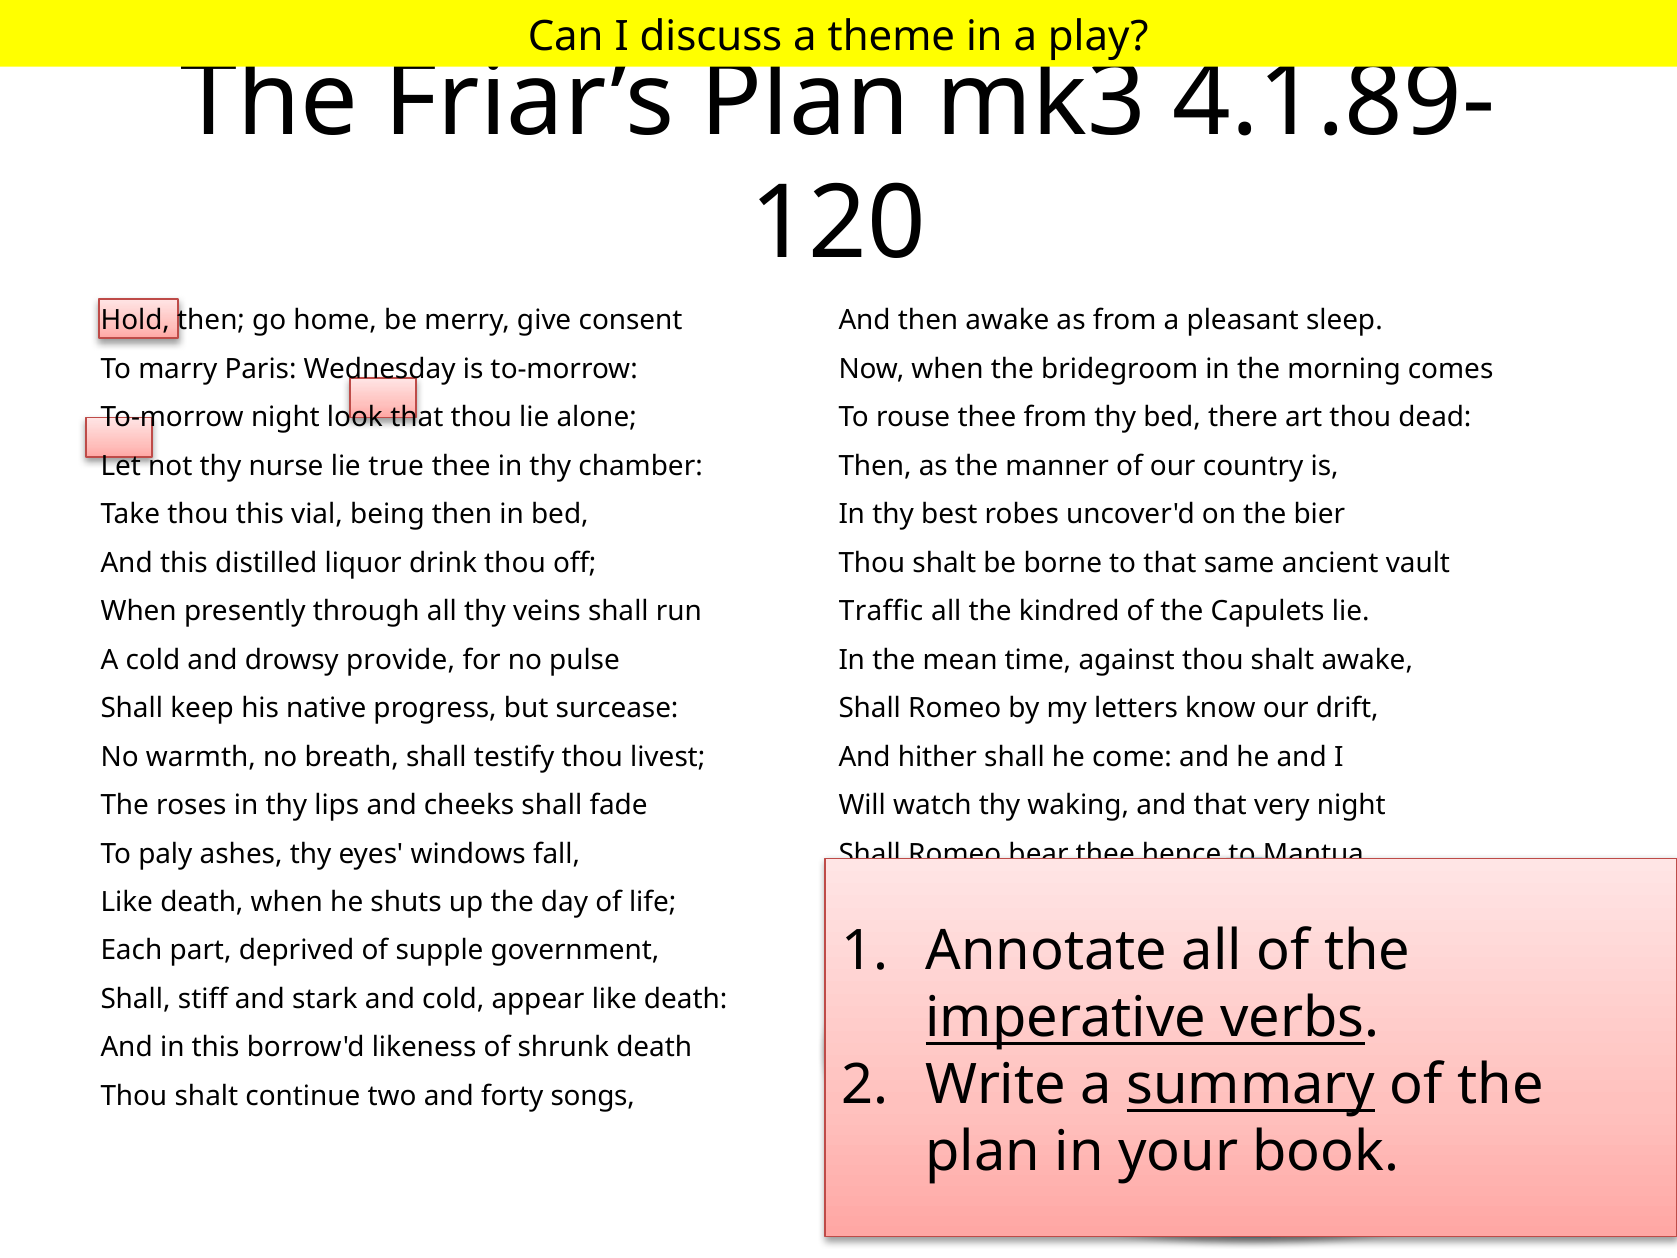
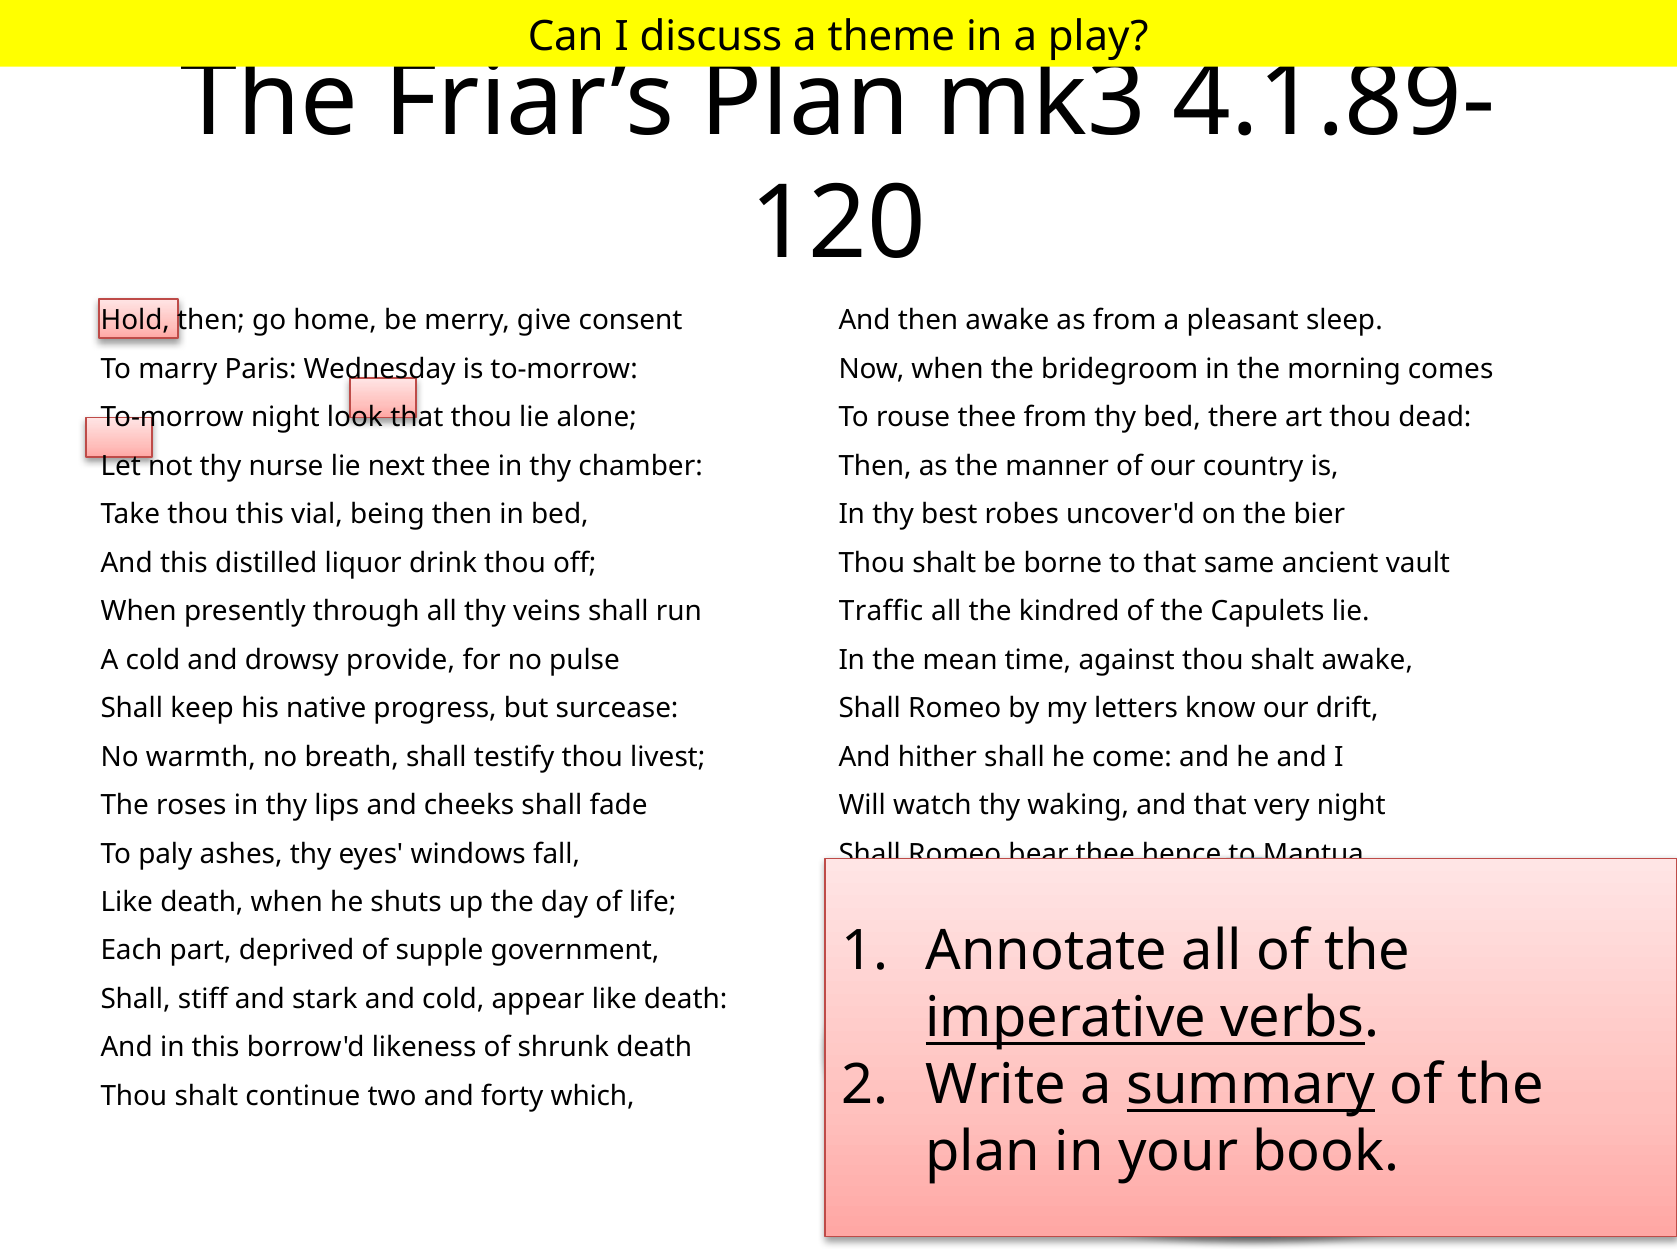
true: true -> next (396, 466)
songs: songs -> which (593, 1096)
